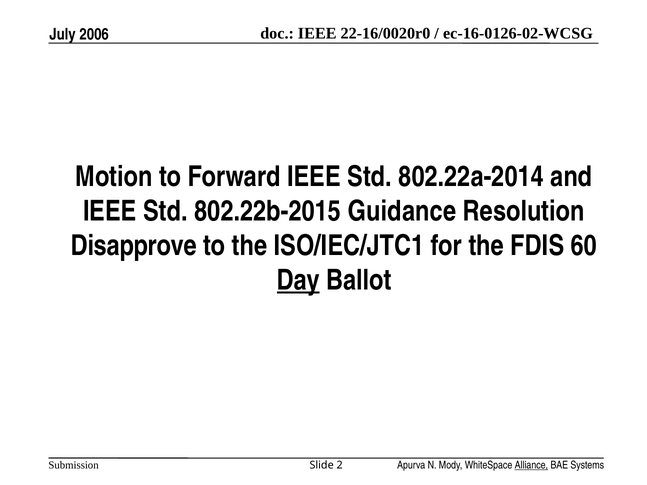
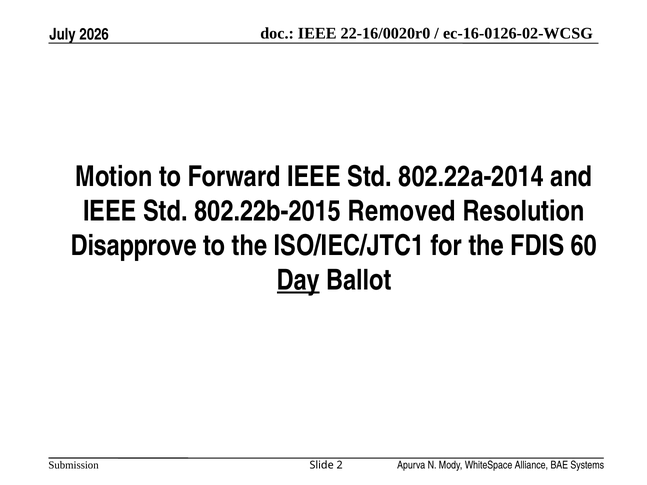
2006: 2006 -> 2026 (94, 34)
Guidance: Guidance -> Removed (402, 211)
Alliance underline: present -> none (531, 465)
